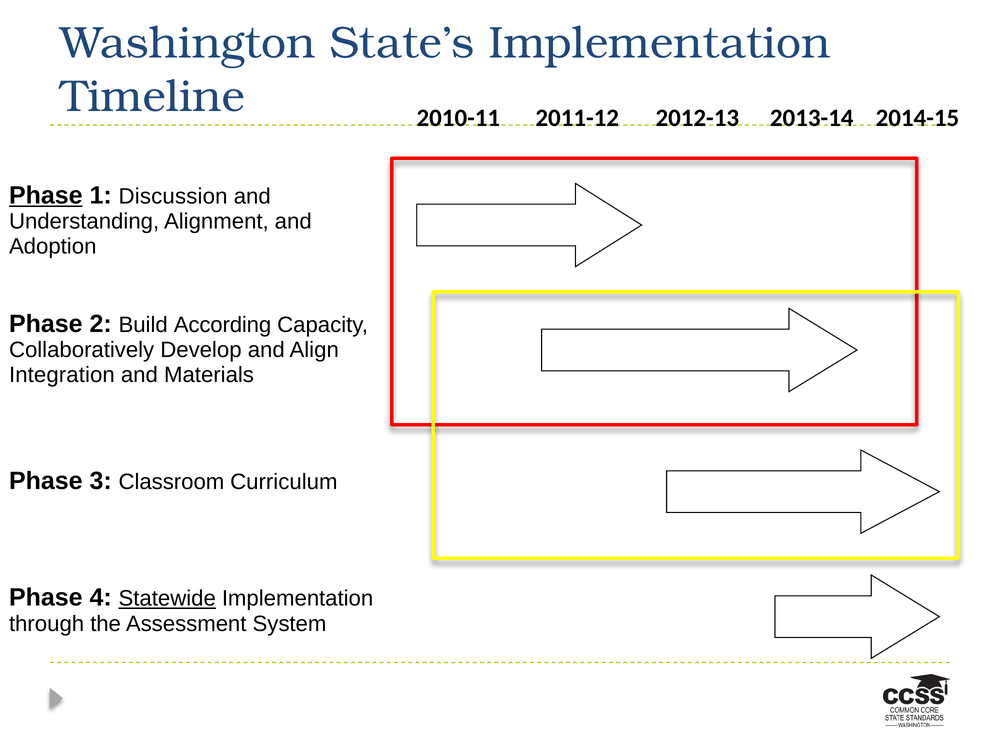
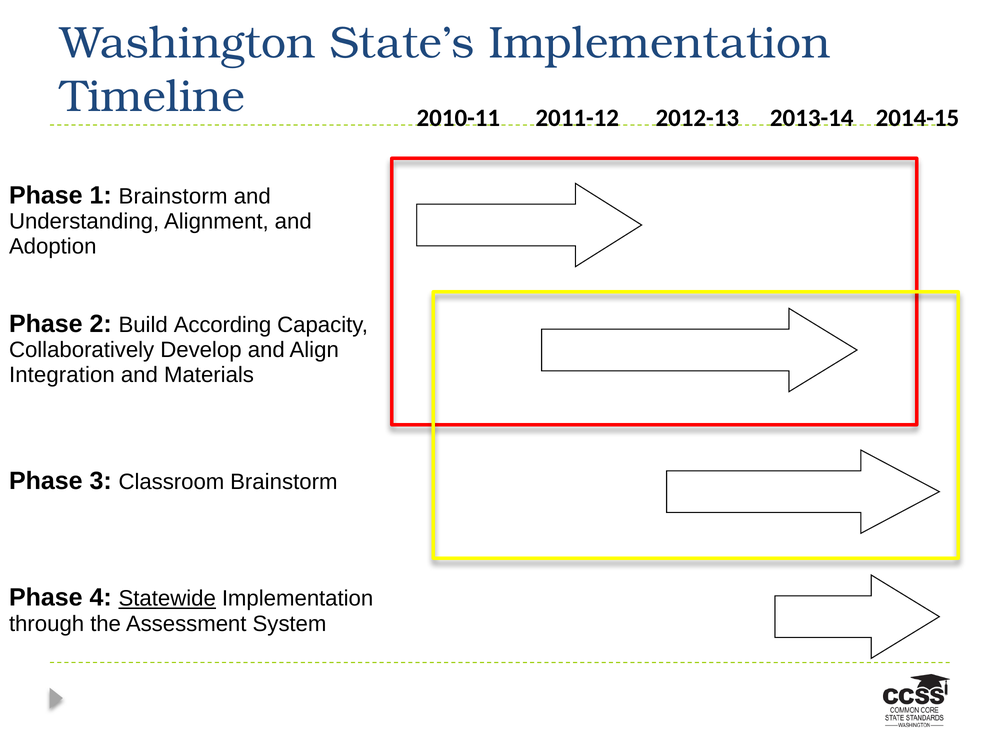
Phase underline: present -> none (46, 195)
1 Discussion: Discussion -> Brainstorm (173, 196)
Classroom Curriculum: Curriculum -> Brainstorm (284, 482)
